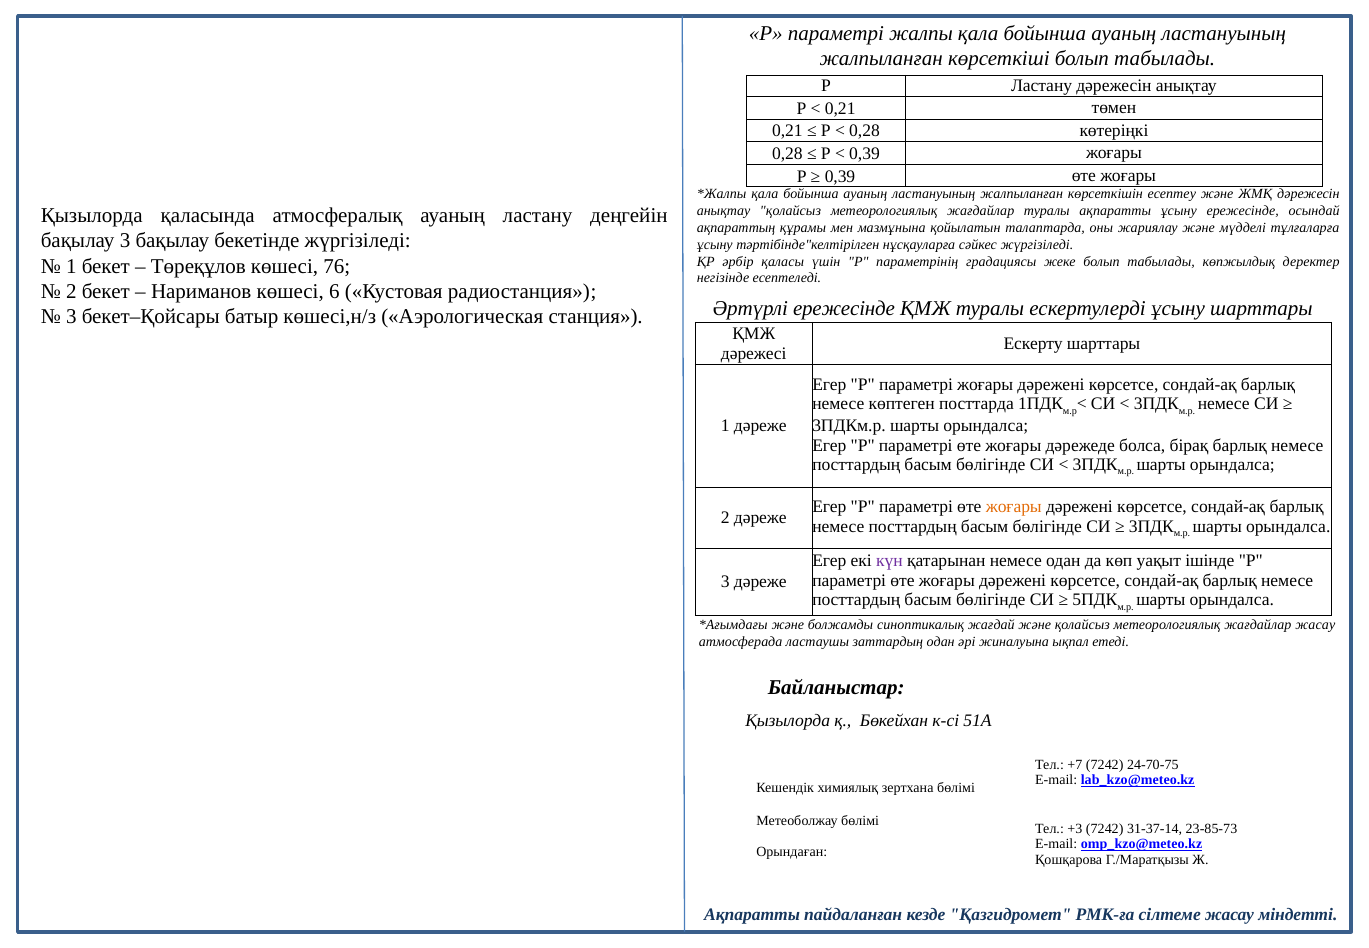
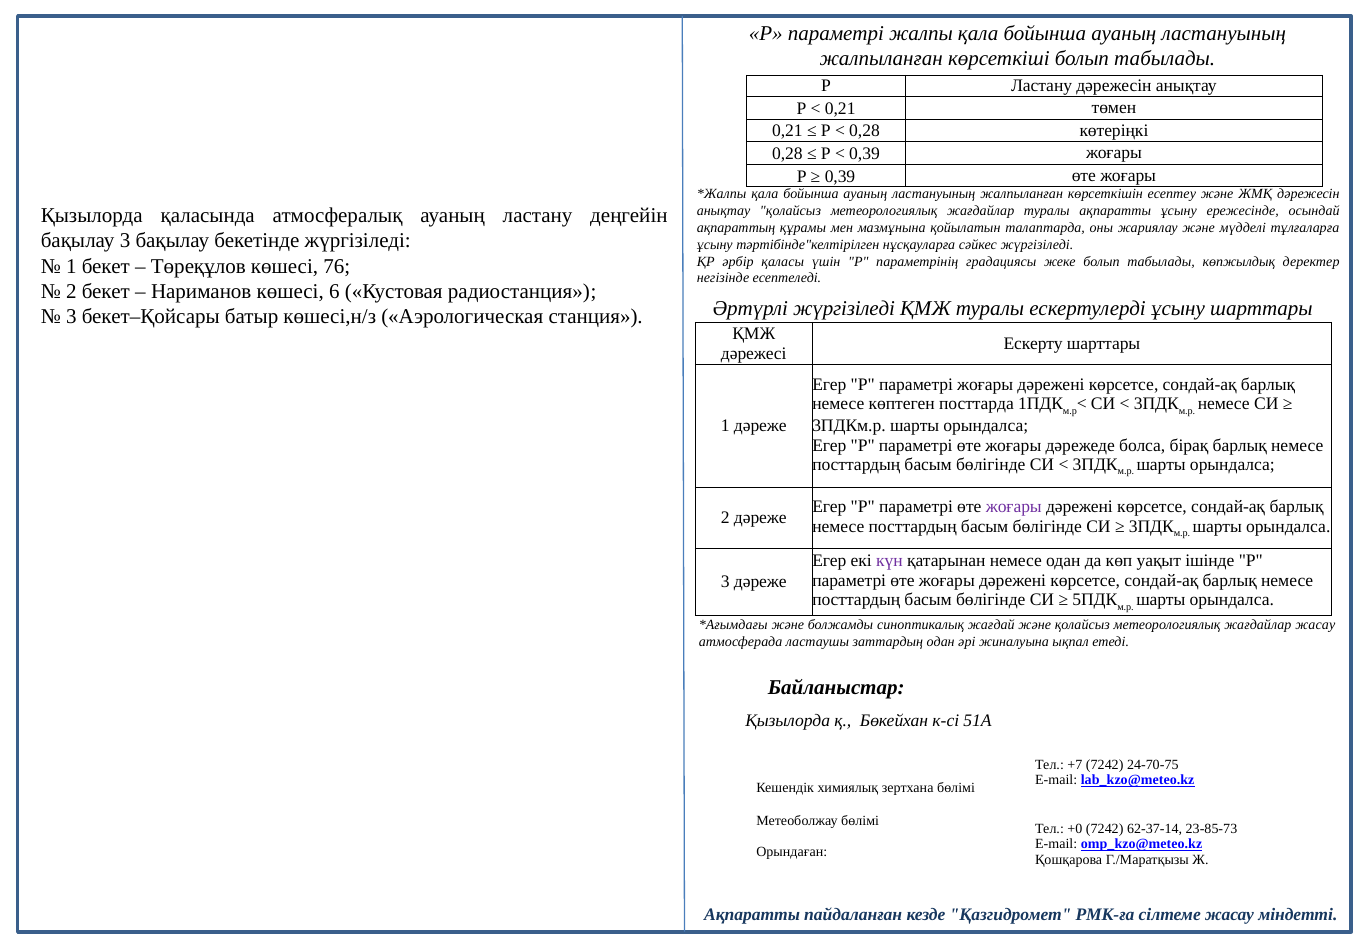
Әртүрлі ережесінде: ережесінде -> жүргізіледі (844, 308)
жоғары colour: orange -> purple (1014, 507)
+3: +3 -> +0 (1075, 828)
31-37-14: 31-37-14 -> 62-37-14 (1155, 828)
